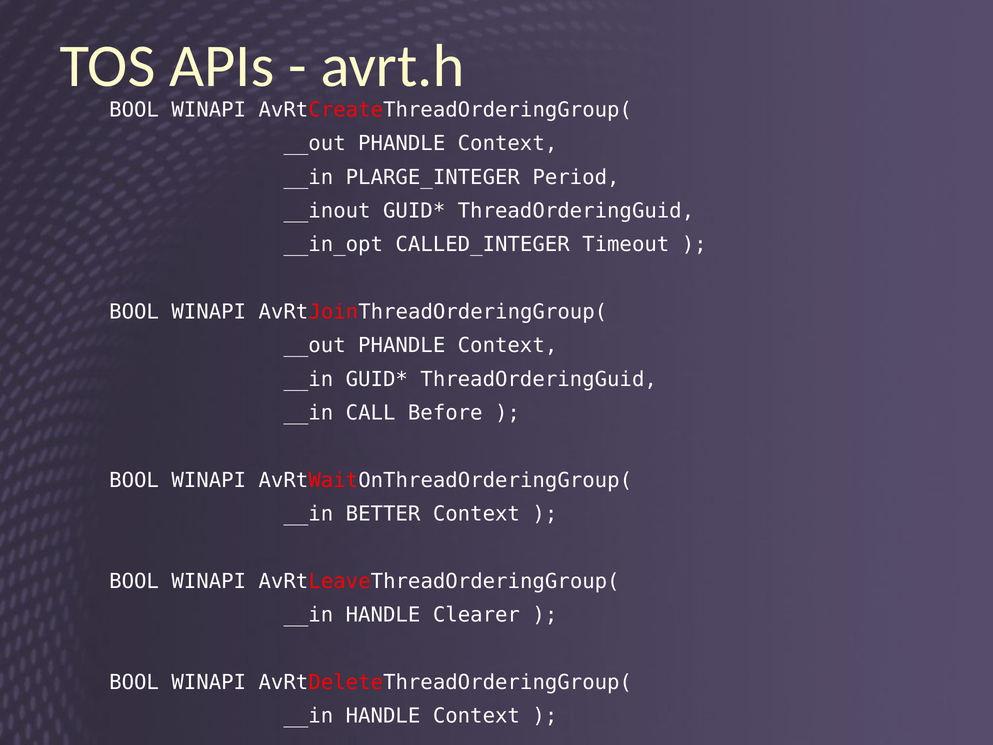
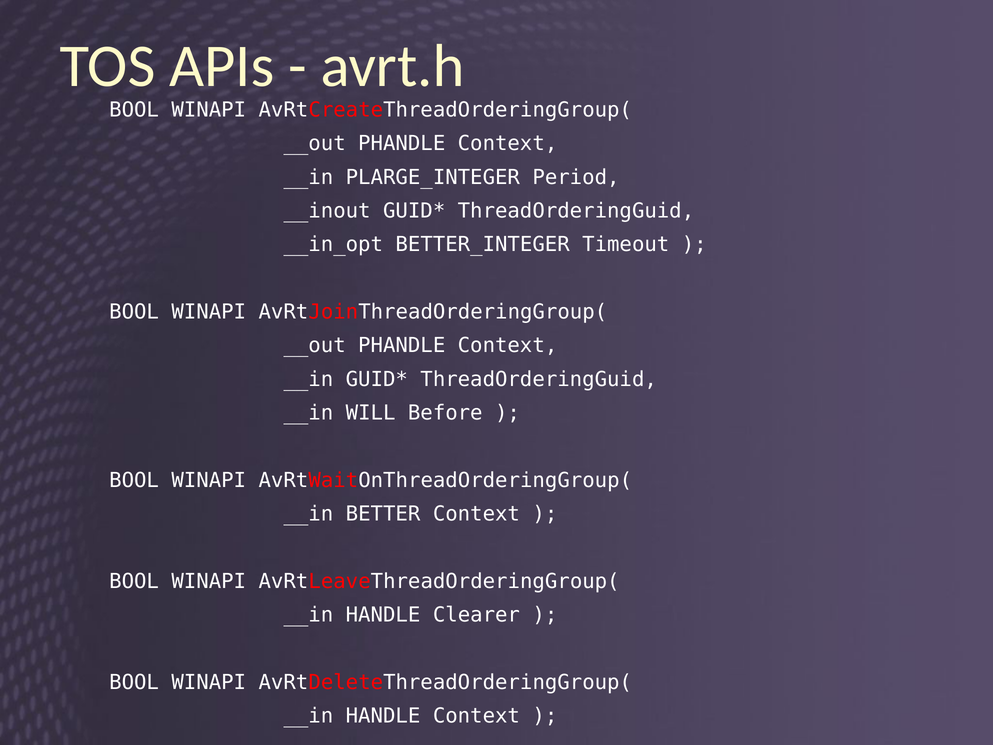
CALLED_INTEGER: CALLED_INTEGER -> BETTER_INTEGER (483, 244)
CALL: CALL -> WILL (371, 413)
